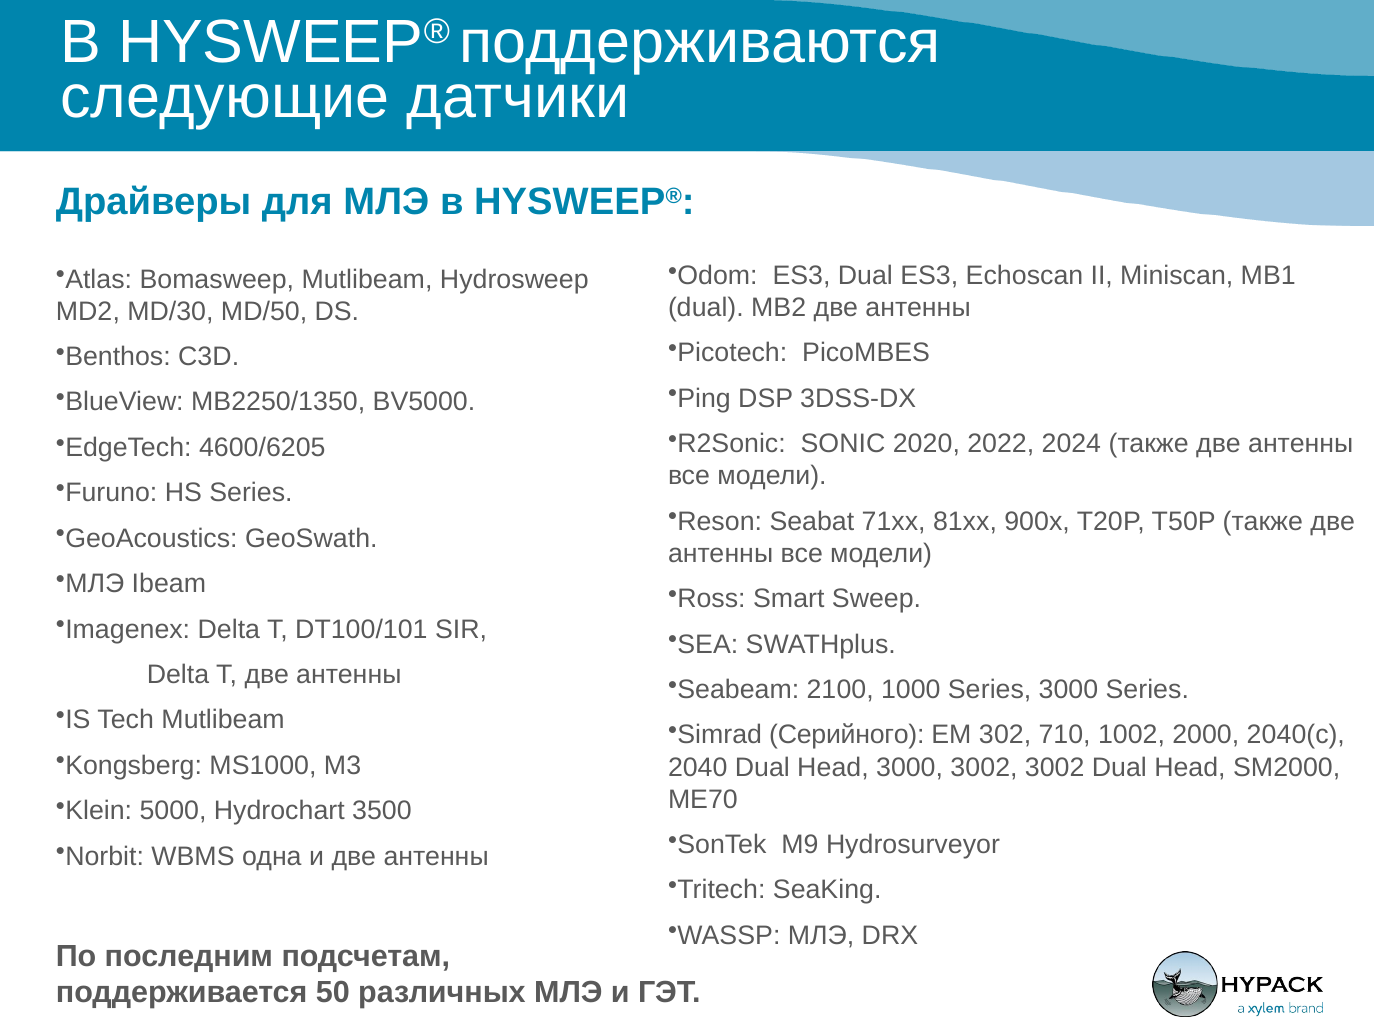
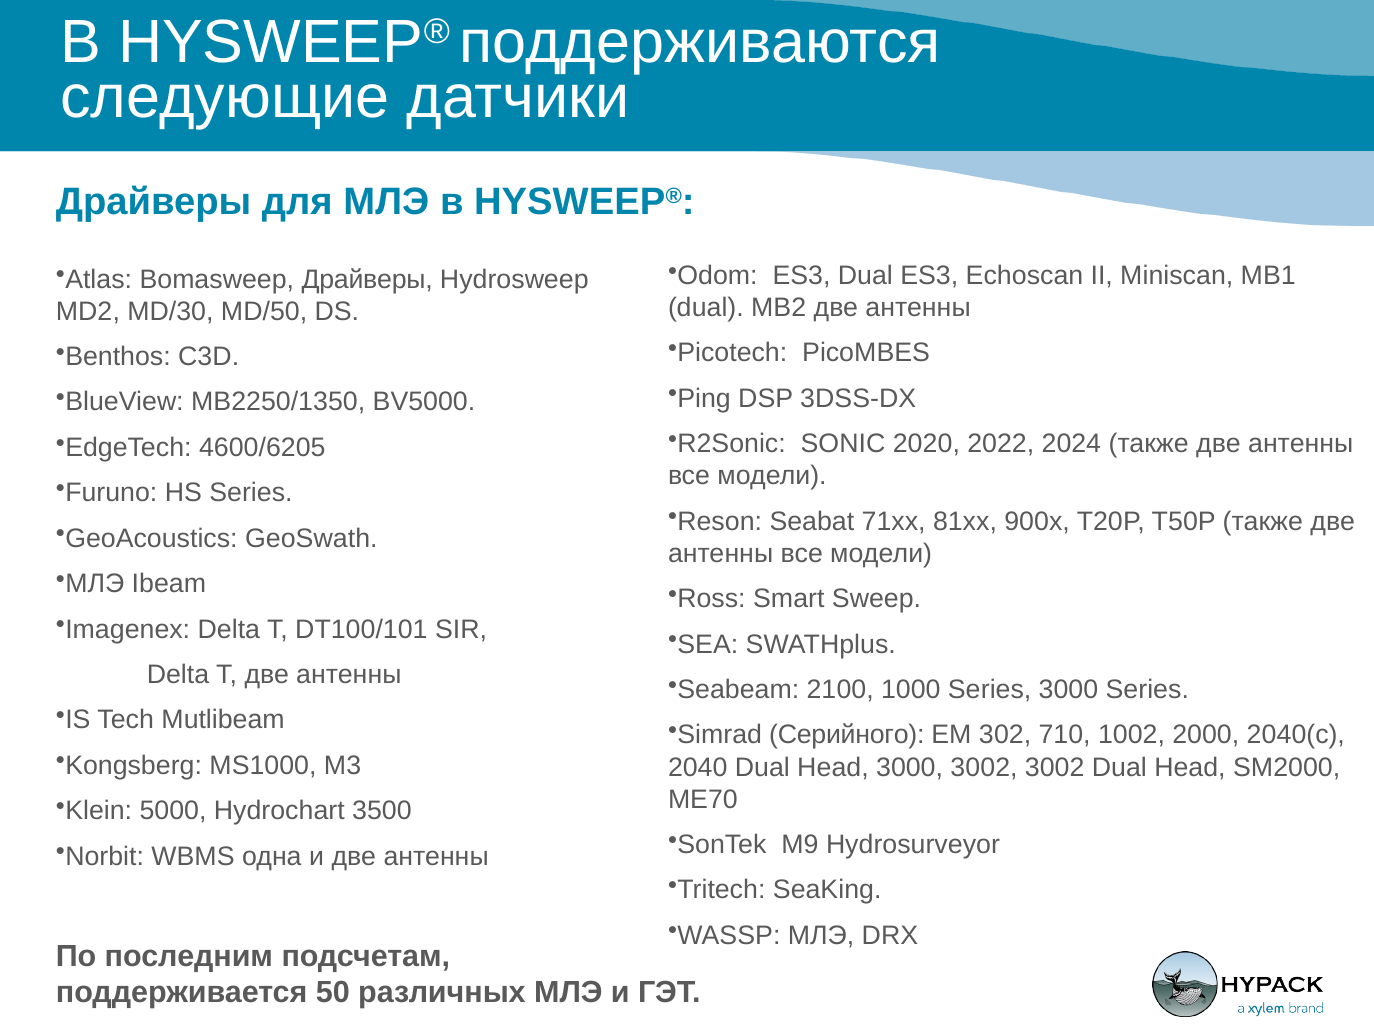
Bomasweep Mutlibeam: Mutlibeam -> Драйверы (367, 279)
